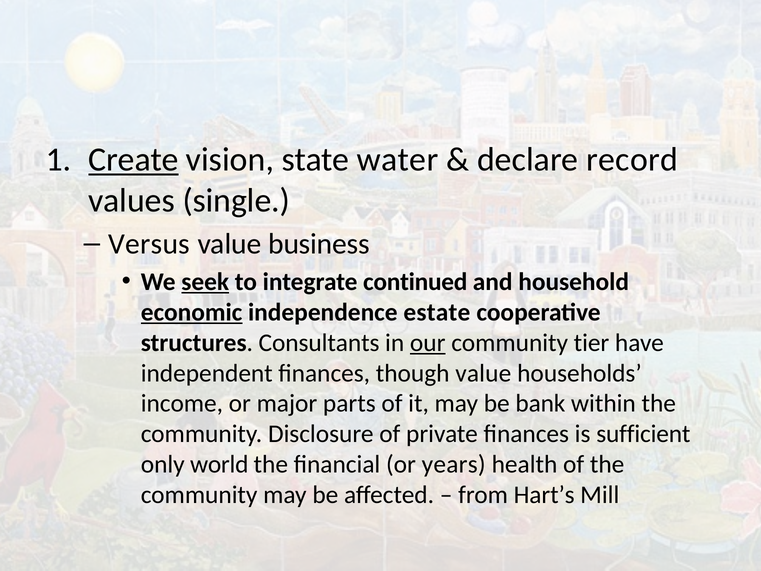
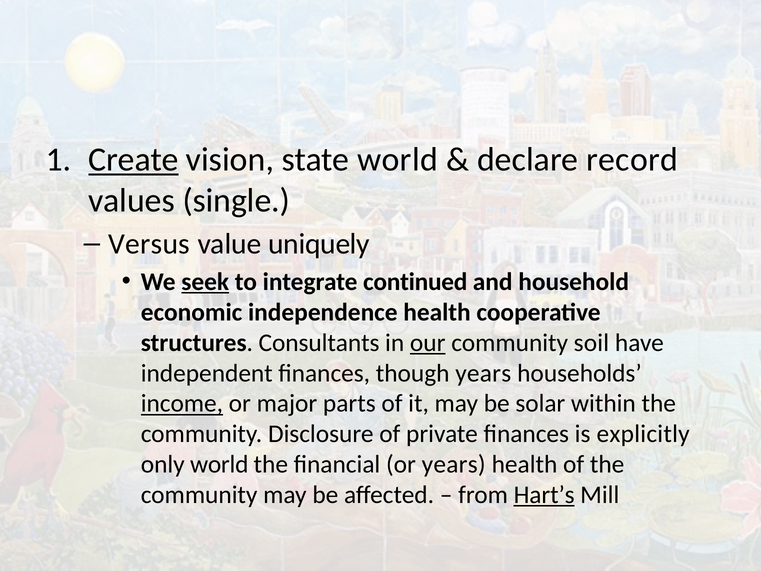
state water: water -> world (398, 160)
business: business -> uniquely (319, 244)
economic underline: present -> none (192, 312)
independence estate: estate -> health (437, 312)
tier: tier -> soil (591, 343)
though value: value -> years (483, 373)
income underline: none -> present (182, 403)
bank: bank -> solar (540, 403)
sufficient: sufficient -> explicitly (643, 434)
Hart’s underline: none -> present (544, 495)
